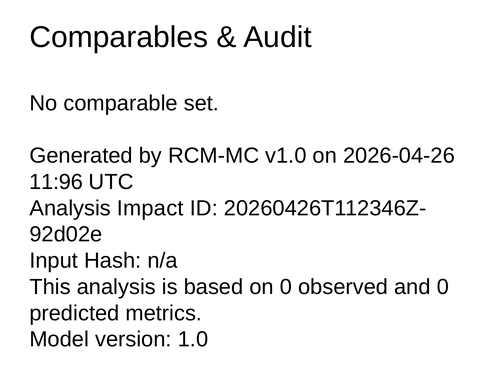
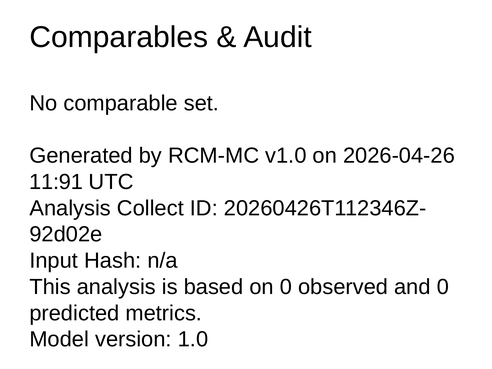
11:96: 11:96 -> 11:91 (56, 182)
Impact: Impact -> Collect (150, 208)
